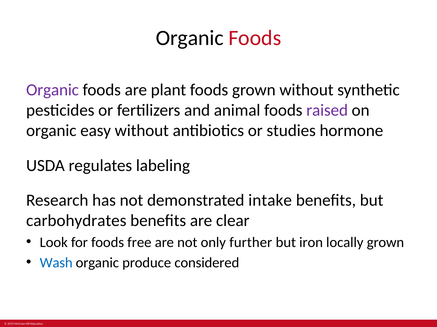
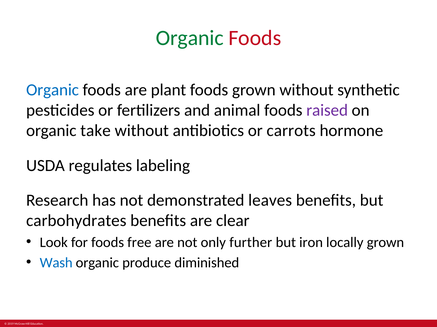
Organic colour: black -> green (190, 38)
Organic colour: purple -> blue (53, 90)
easy: easy -> take (96, 131)
studies: studies -> carrots (291, 131)
intake: intake -> leaves (270, 201)
considered: considered -> diminished (207, 263)
